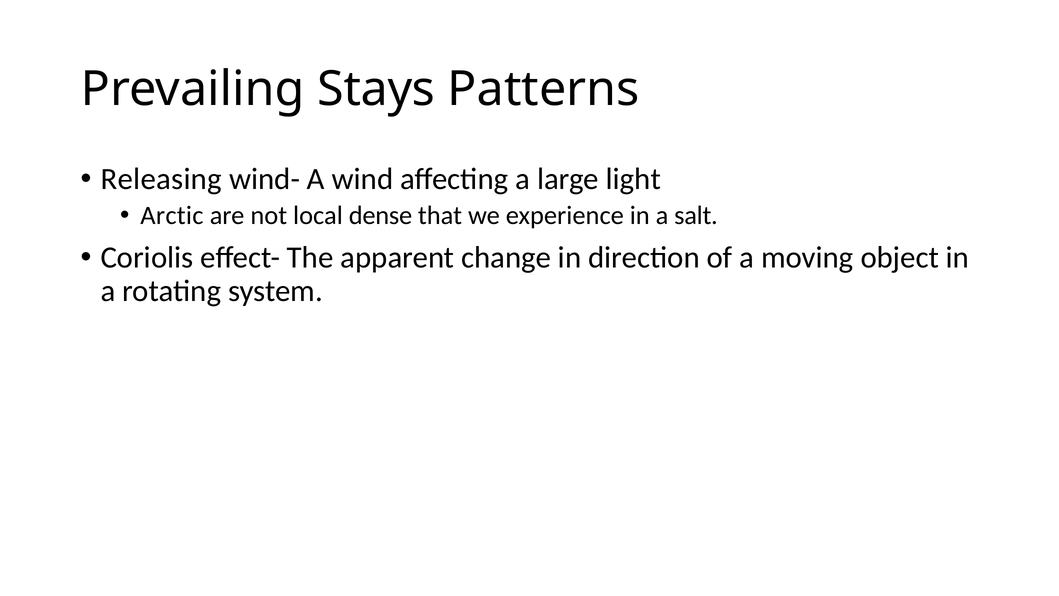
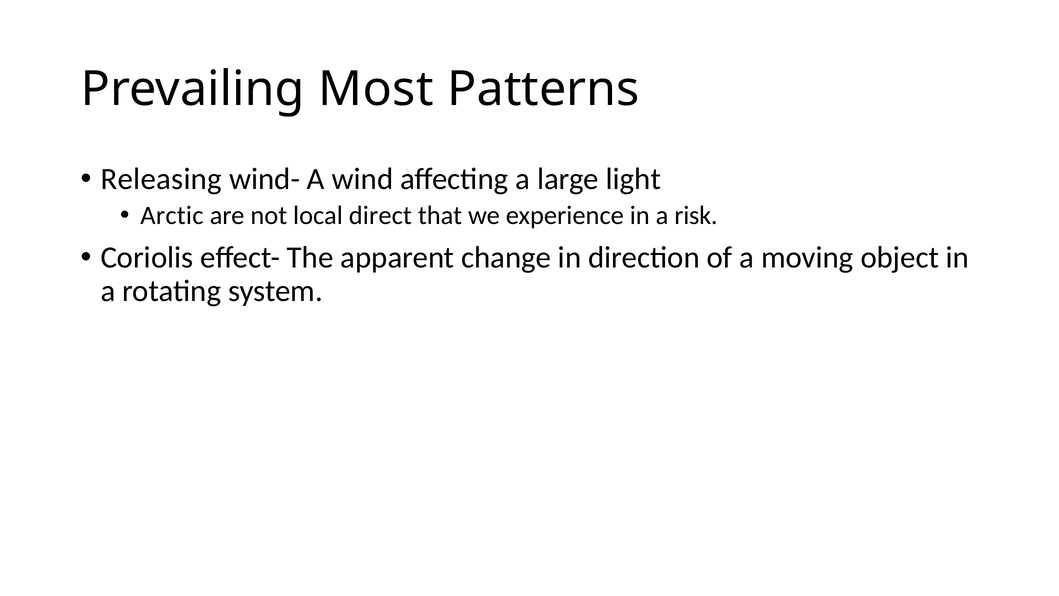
Stays: Stays -> Most (376, 89)
dense: dense -> direct (380, 216)
salt: salt -> risk (696, 216)
